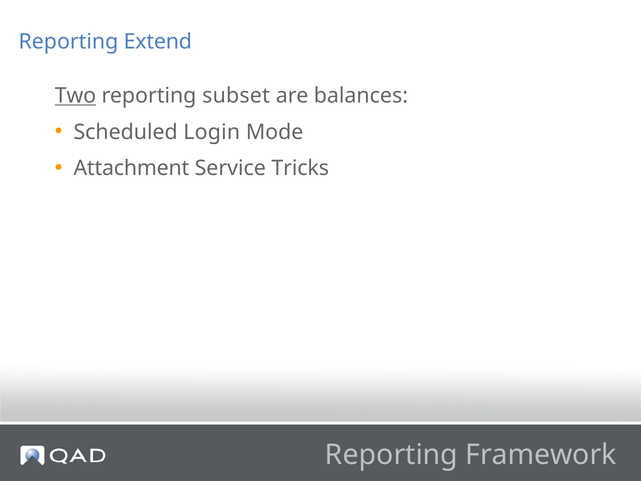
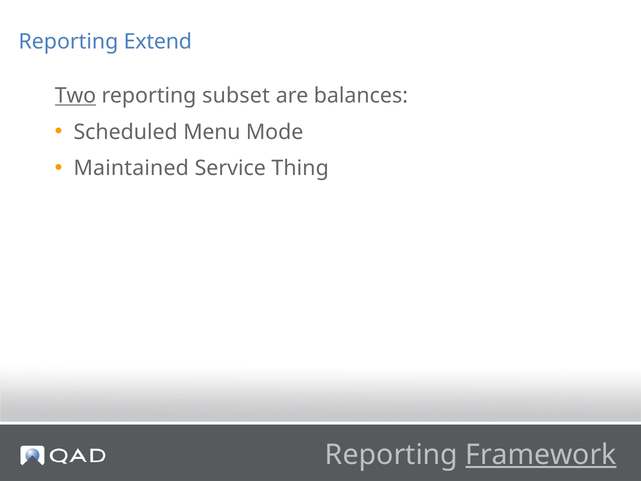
Login: Login -> Menu (212, 132)
Attachment: Attachment -> Maintained (131, 168)
Tricks: Tricks -> Thing (300, 168)
Framework underline: none -> present (541, 455)
